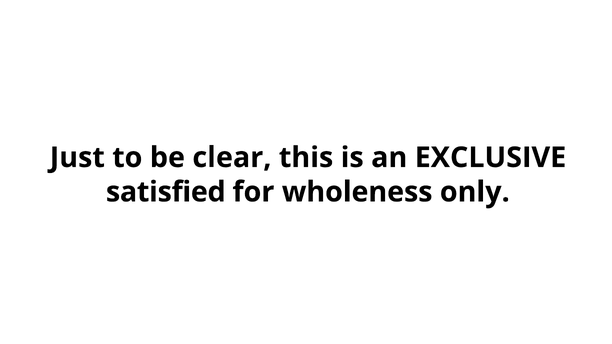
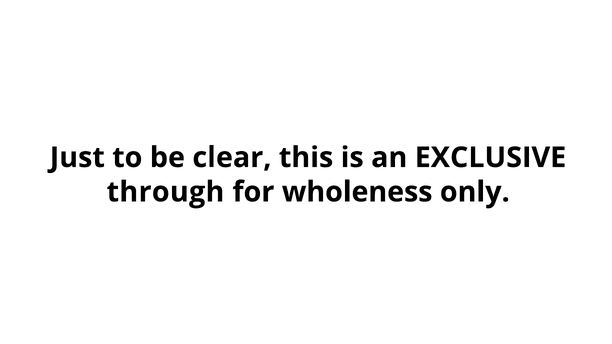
satisfied: satisfied -> through (166, 192)
